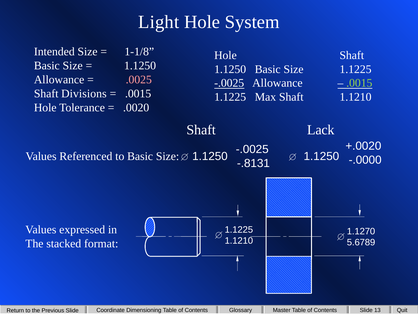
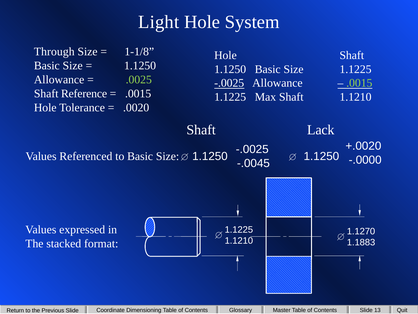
Intended: Intended -> Through (54, 52)
.0025 colour: pink -> light green (139, 80)
Divisions: Divisions -> Reference (84, 93)
-.8131: -.8131 -> -.0045 (253, 163)
5.6789: 5.6789 -> 1.1883 (361, 242)
